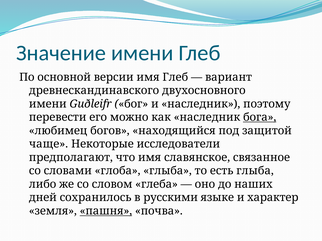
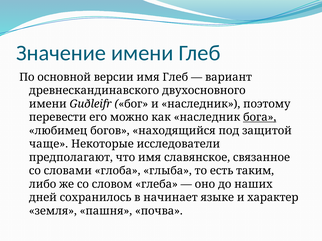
есть глыба: глыба -> таким (255, 171)
русскими: русскими -> начинает (171, 198)
пашня underline: present -> none (106, 211)
